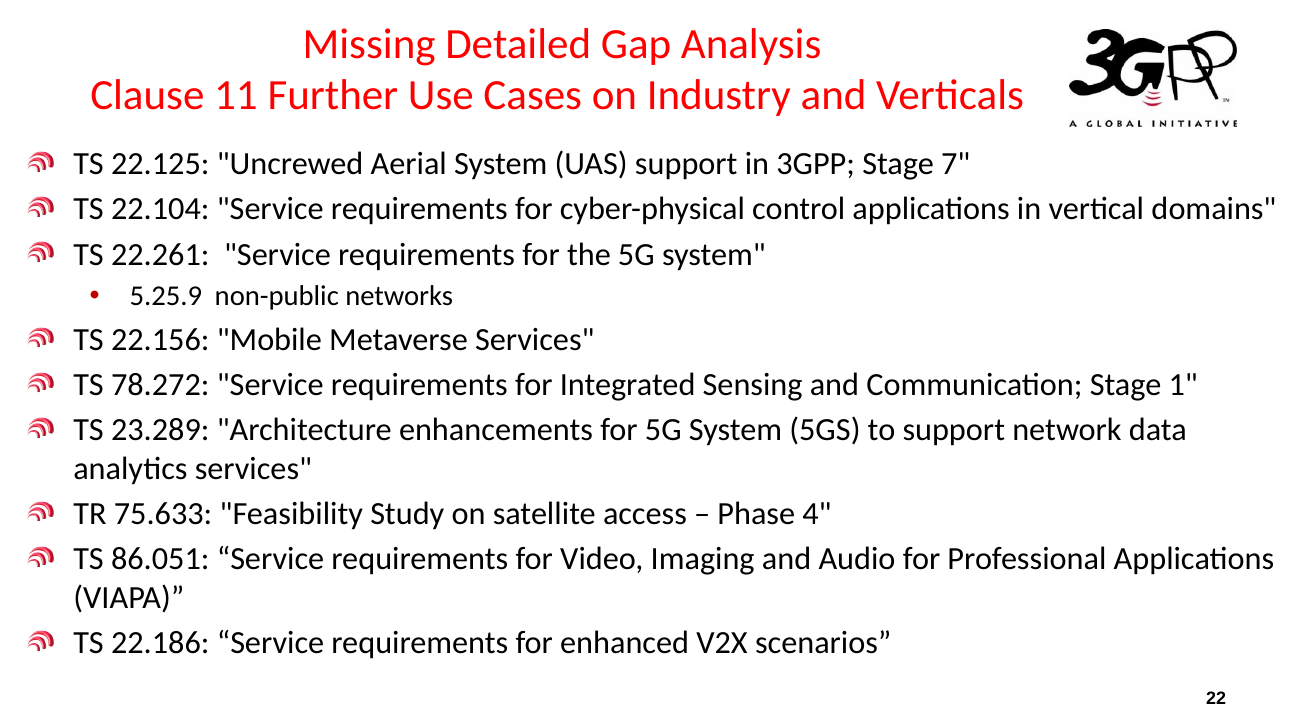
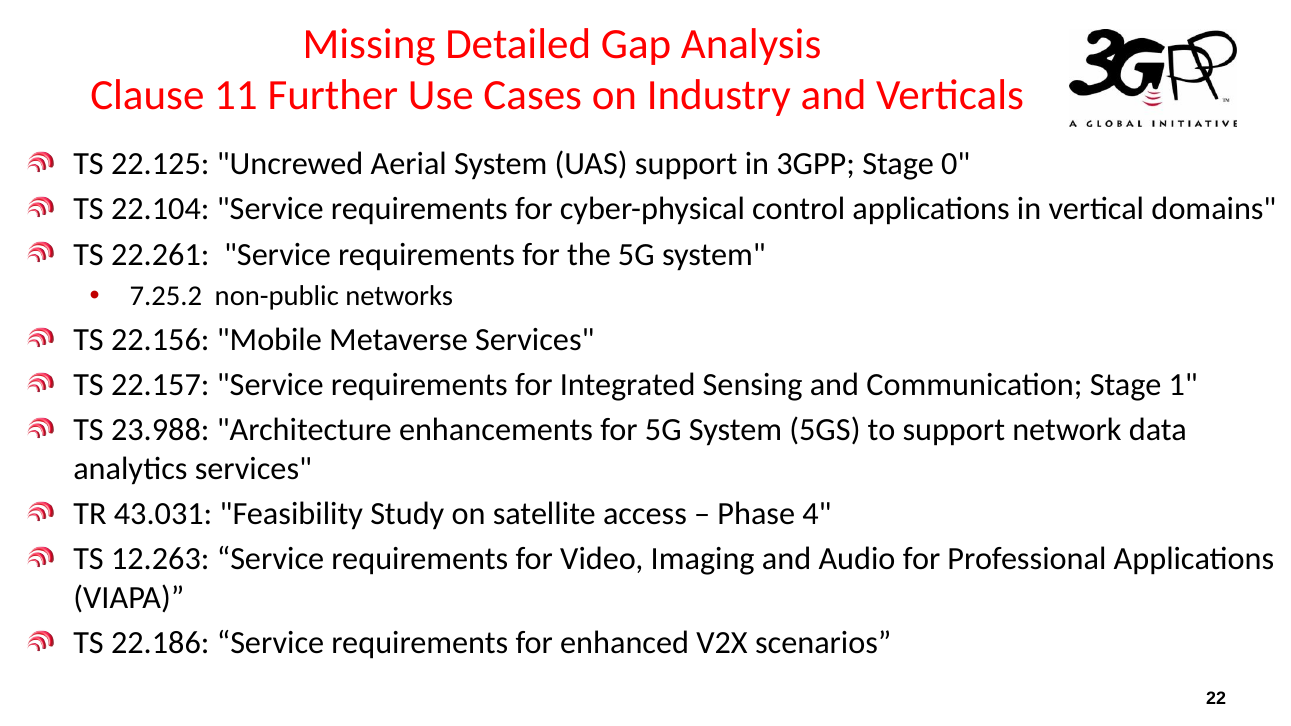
7: 7 -> 0 (956, 164)
5.25.9: 5.25.9 -> 7.25.2 (166, 297)
78.272: 78.272 -> 22.157 (160, 385)
23.289: 23.289 -> 23.988 (160, 430)
75.633: 75.633 -> 43.031 (163, 514)
86.051: 86.051 -> 12.263 (160, 559)
